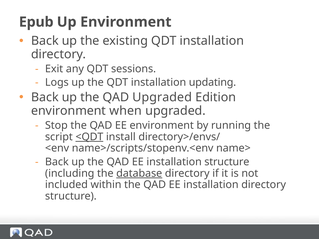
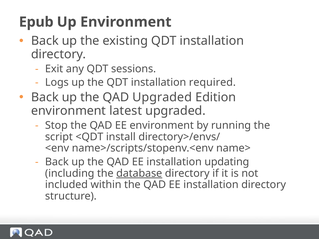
updating: updating -> required (212, 83)
when: when -> latest (126, 111)
<QDT underline: present -> none (89, 137)
installation structure: structure -> updating (227, 162)
